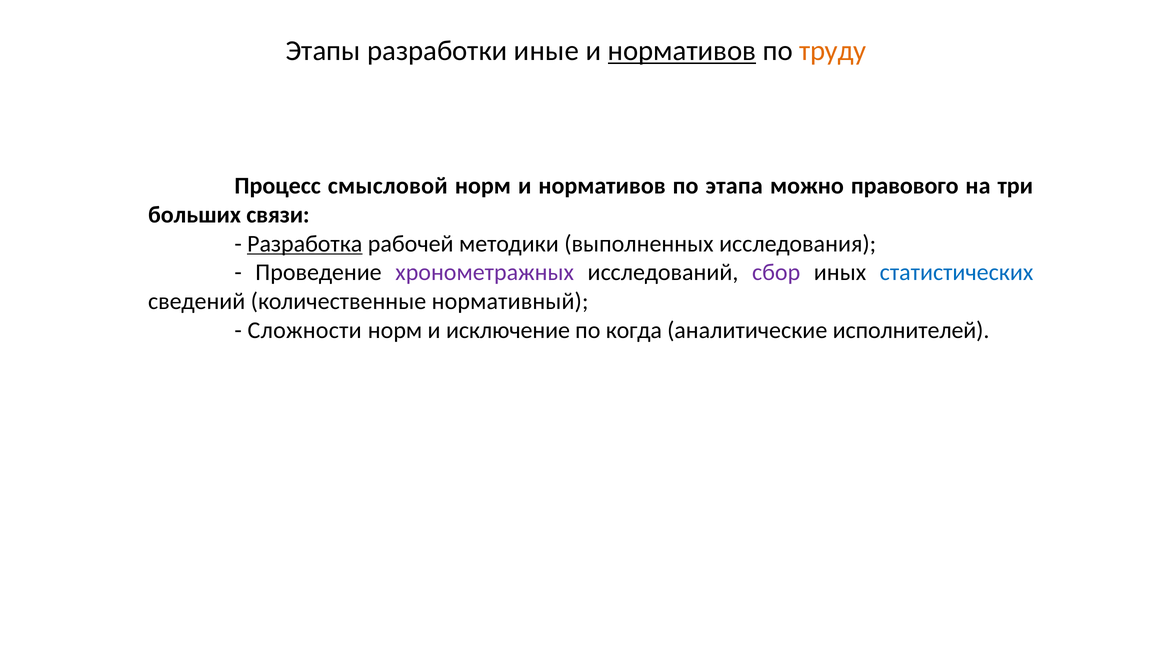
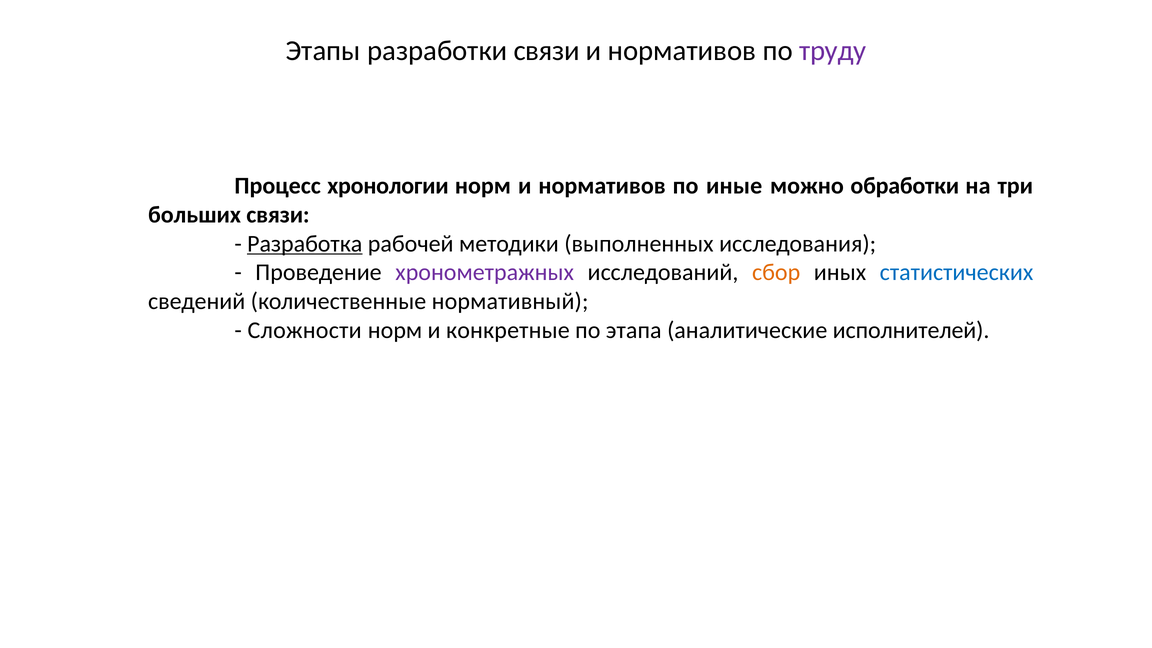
разработки иные: иные -> связи (547, 51)
нормативов underline: present -> none (682, 51)
труду colour: orange -> purple (833, 51)
смысловой: смысловой -> хронологии (388, 186)
этапа: этапа -> иные (734, 186)
правового: правового -> обработки (905, 186)
сбор colour: purple -> orange (776, 272)
исключение: исключение -> конкретные (508, 330)
когда: когда -> этапа (634, 330)
